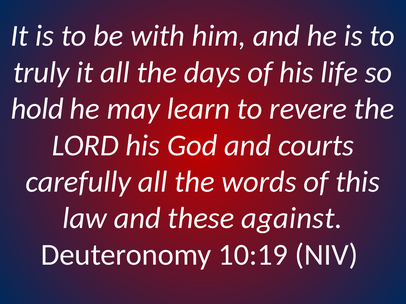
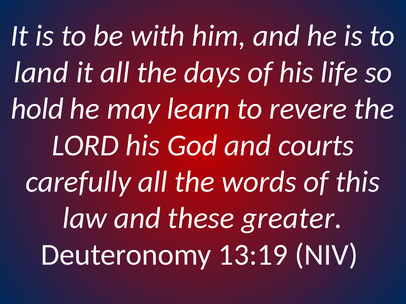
truly: truly -> land (41, 72)
against: against -> greater (292, 219)
10:19: 10:19 -> 13:19 (253, 255)
